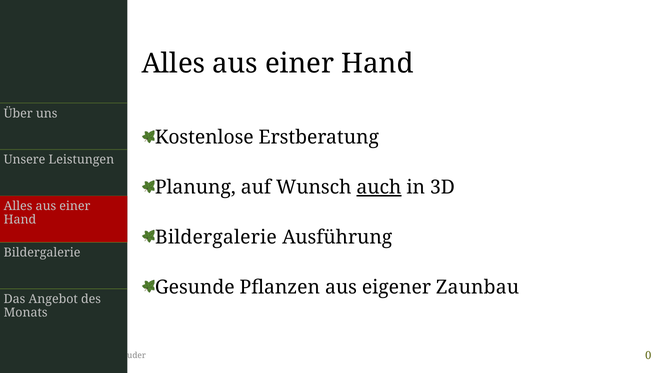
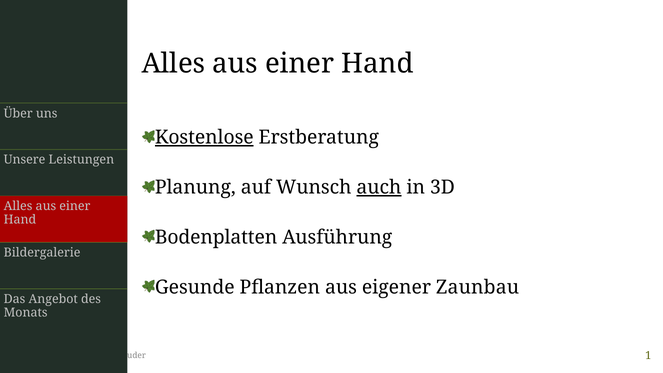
Kostenlose underline: none -> present (204, 137)
Bildergalerie: Bildergalerie -> Bodenplatten (216, 237)
0: 0 -> 1 (648, 355)
